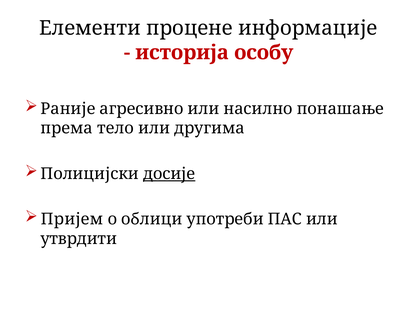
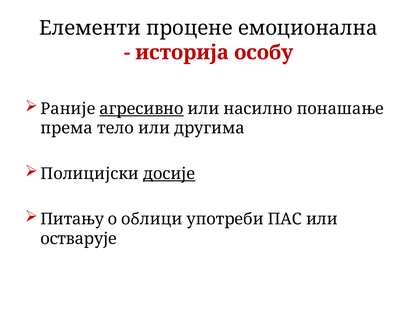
информације: информације -> емоционална (308, 28)
агресивно underline: none -> present (142, 109)
Пријем: Пријем -> Питању (72, 219)
утврдити: утврдити -> остварује (79, 238)
